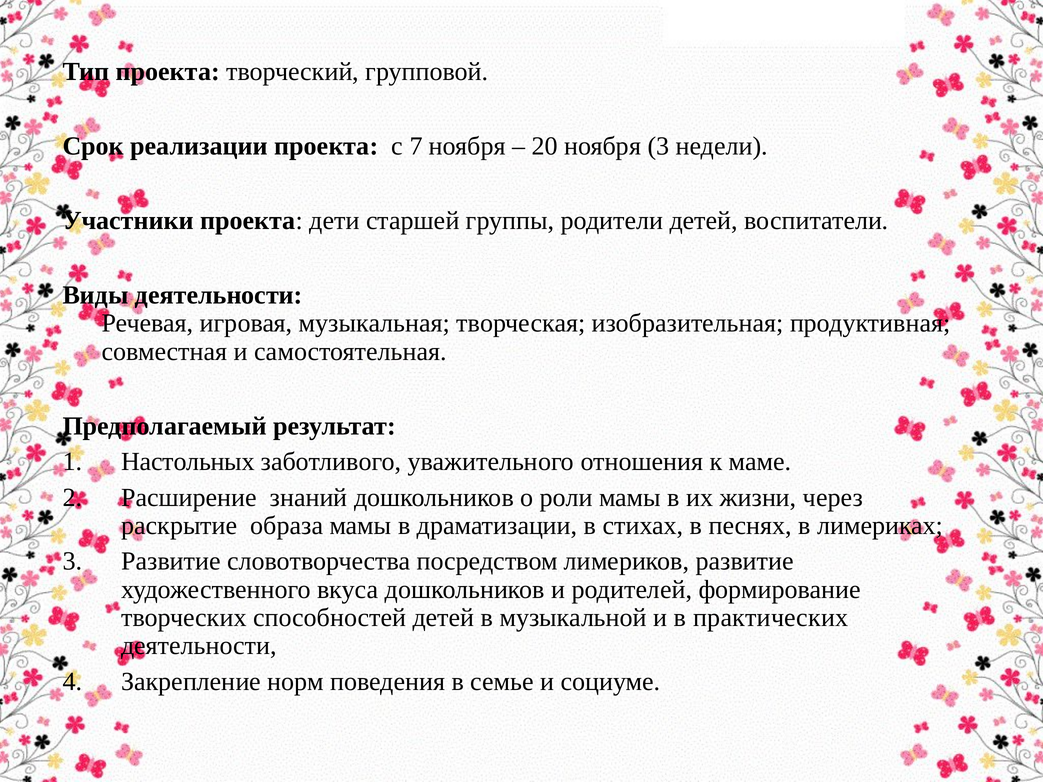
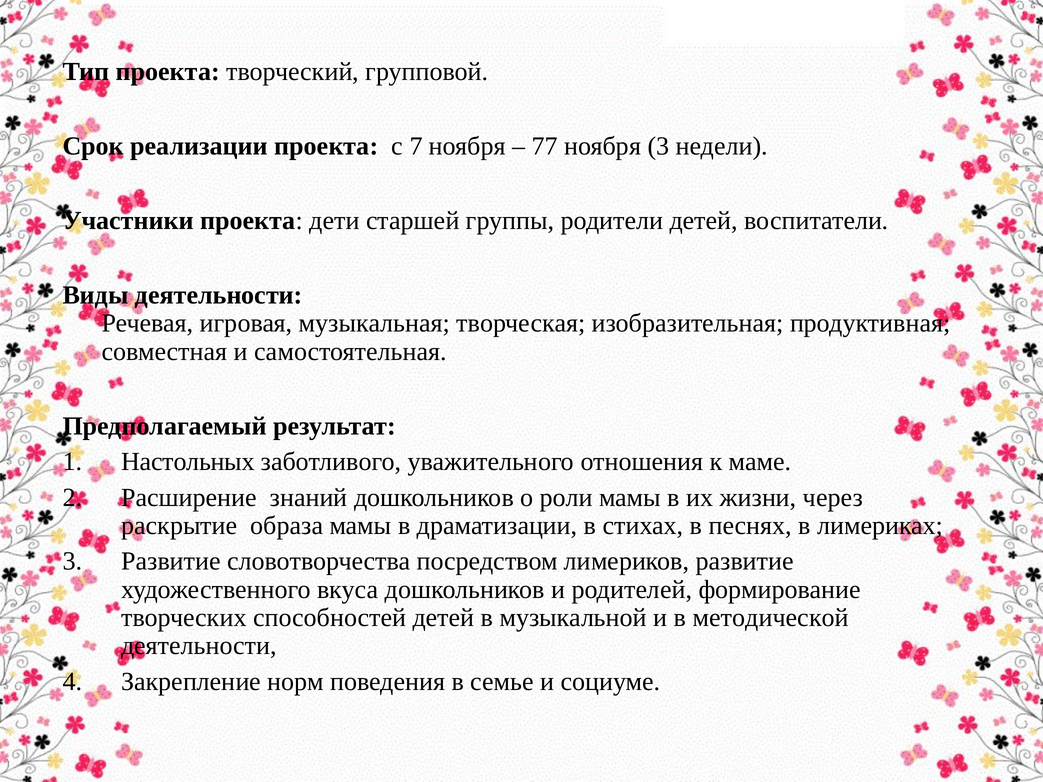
20: 20 -> 77 (545, 146)
практических: практических -> методической (771, 618)
